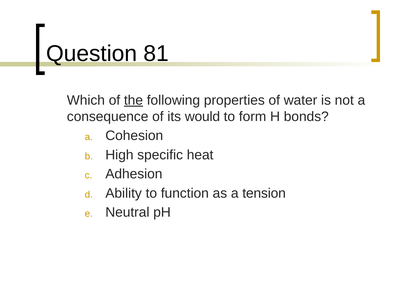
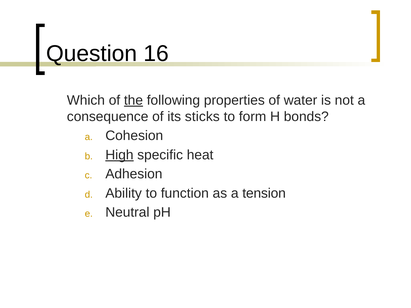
81: 81 -> 16 (156, 54)
would: would -> sticks (202, 117)
High underline: none -> present (119, 155)
